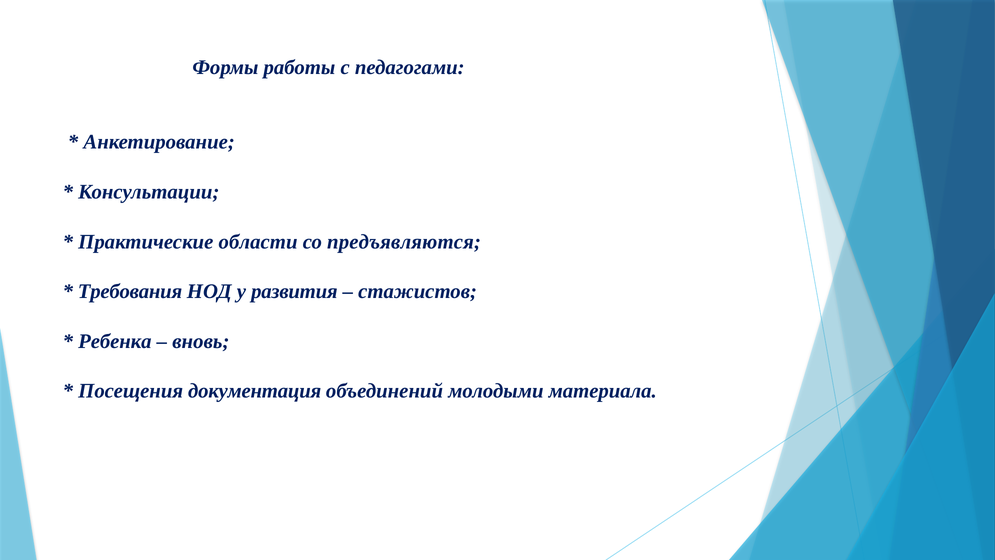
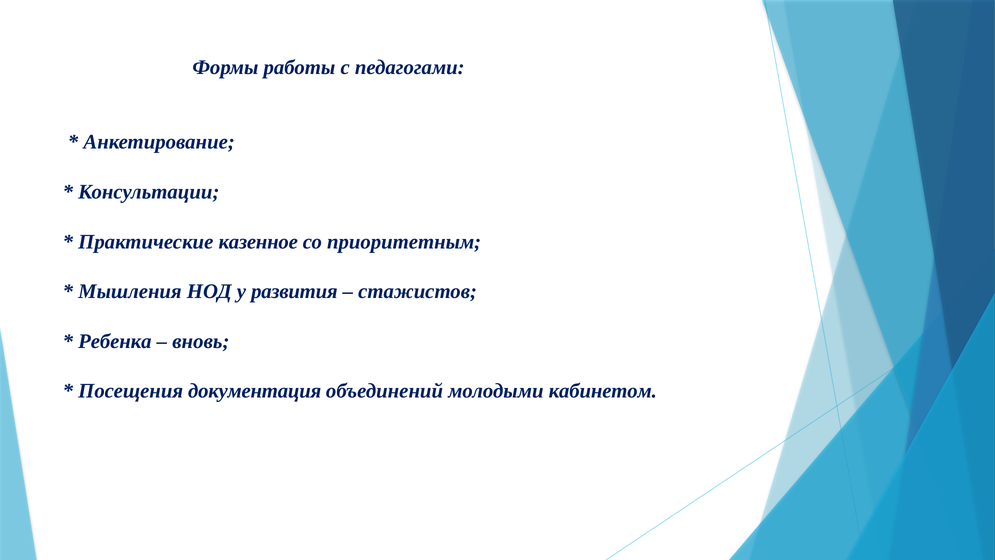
области: области -> казенное (258, 242)
предъявляются: предъявляются -> приоритетным (404, 242)
Требования: Требования -> Мышления (130, 291)
материала: материала -> кабинетом (603, 391)
